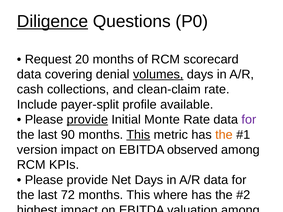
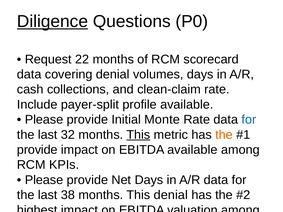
20: 20 -> 22 (82, 59)
volumes underline: present -> none (158, 74)
provide underline: present -> none (87, 120)
for colour: purple -> blue (249, 120)
90: 90 -> 32 (68, 135)
version: version -> provide (37, 150)
EBITDA observed: observed -> available (192, 150)
72: 72 -> 38 (68, 195)
This where: where -> denial (171, 195)
